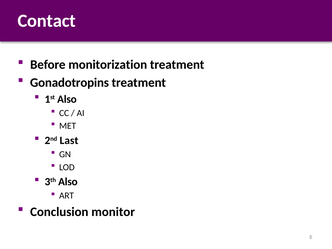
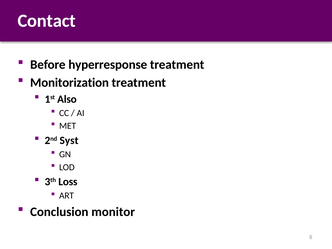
monitorization: monitorization -> hyperresponse (108, 65)
Gonadotropins: Gonadotropins -> Monitorization (70, 83)
Last: Last -> Syst (69, 140)
3th Also: Also -> Loss (68, 182)
